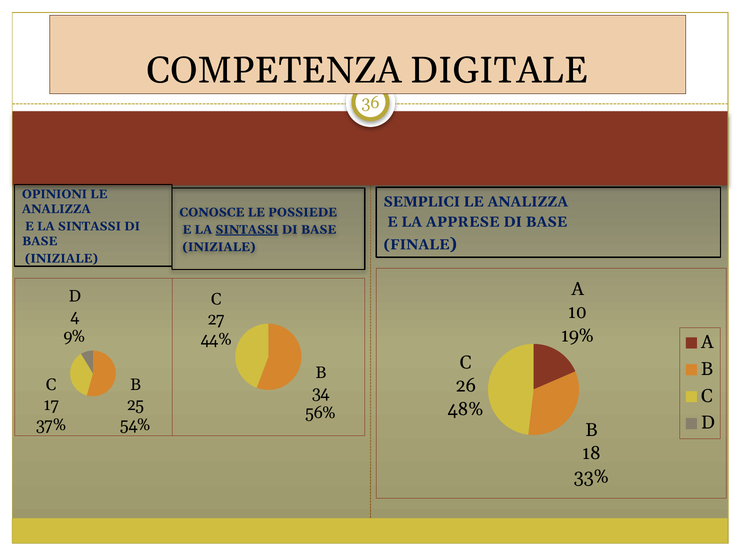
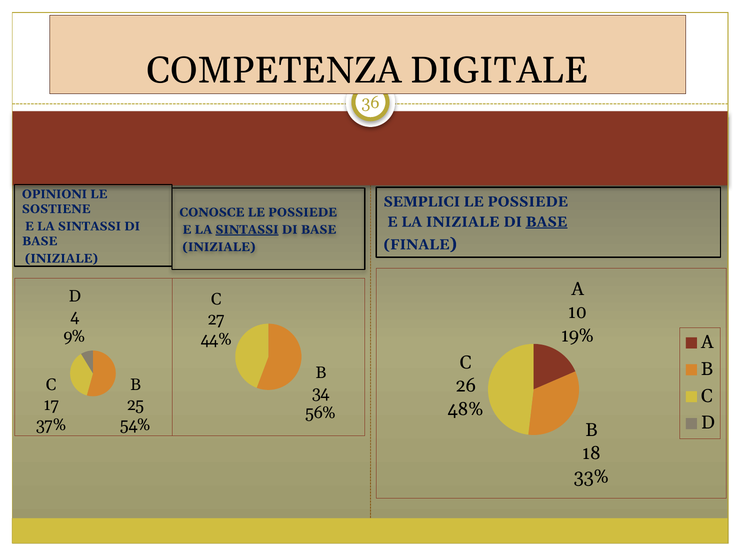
ANALIZZA: ANALIZZA -> POSSIEDE (528, 202)
ANALIZZA: ANALIZZA -> SOSTIENE (56, 209)
LA APPRESE: APPRESE -> INIZIALE (463, 222)
BASE underline: none -> present (546, 222)
